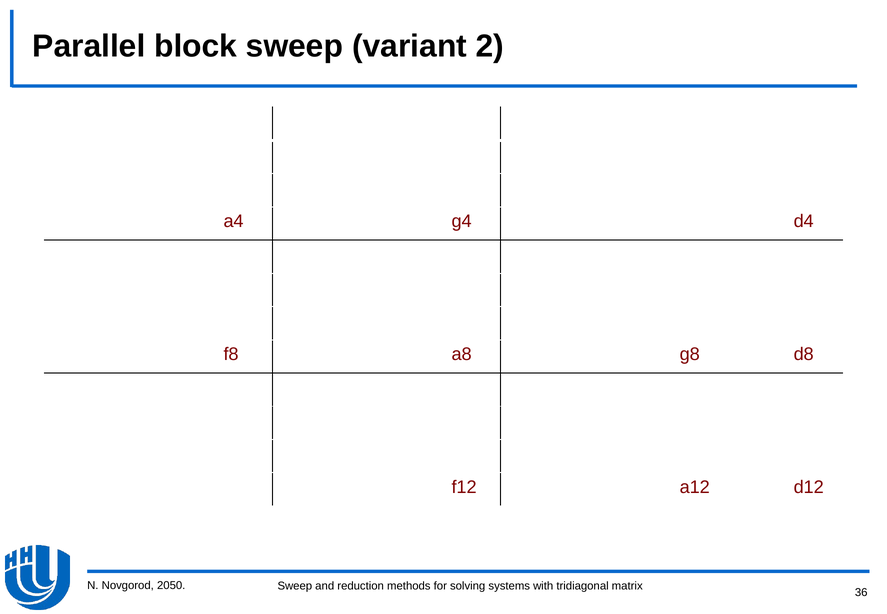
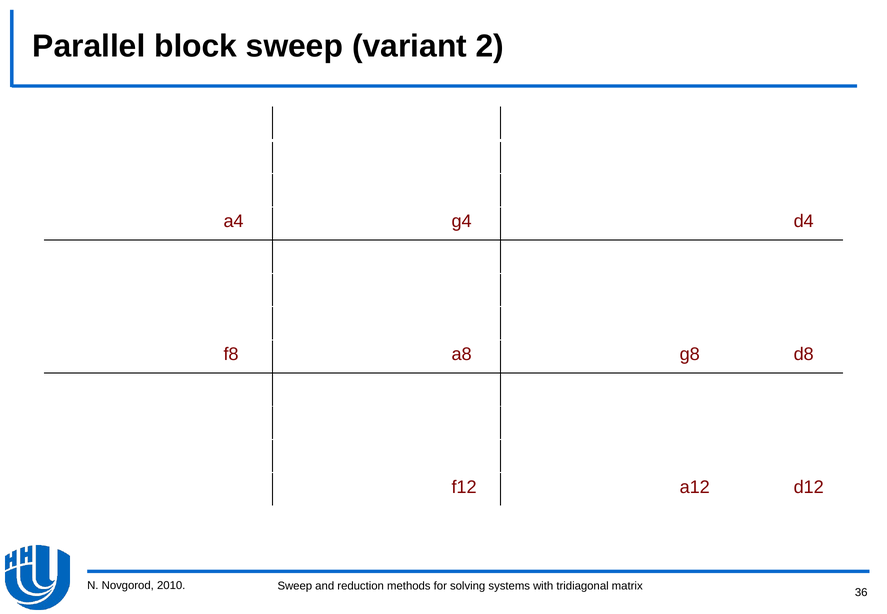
2050: 2050 -> 2010 (171, 586)
